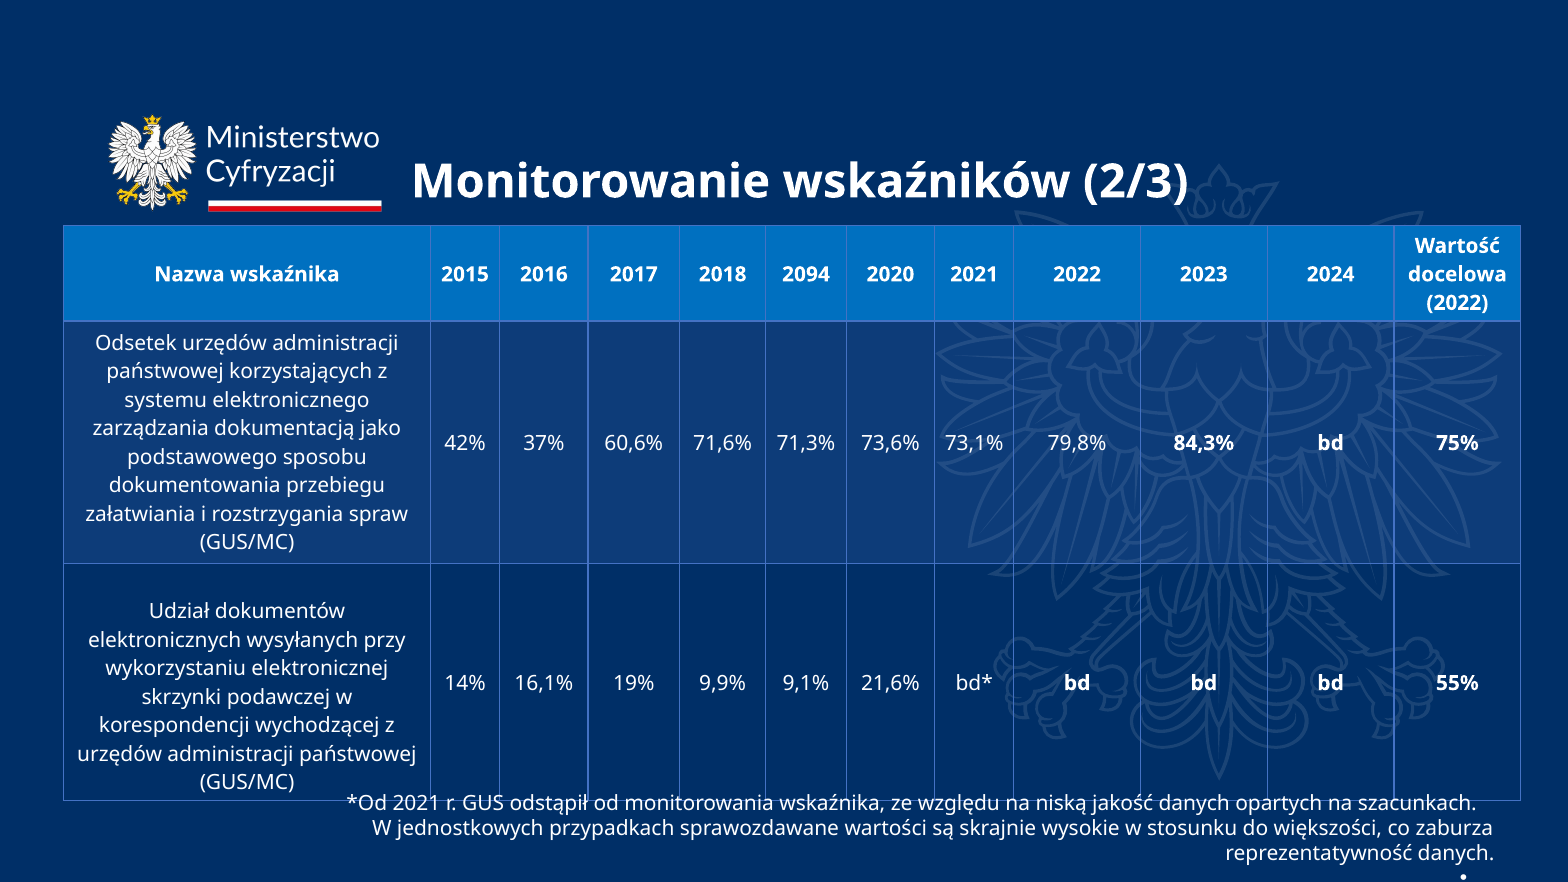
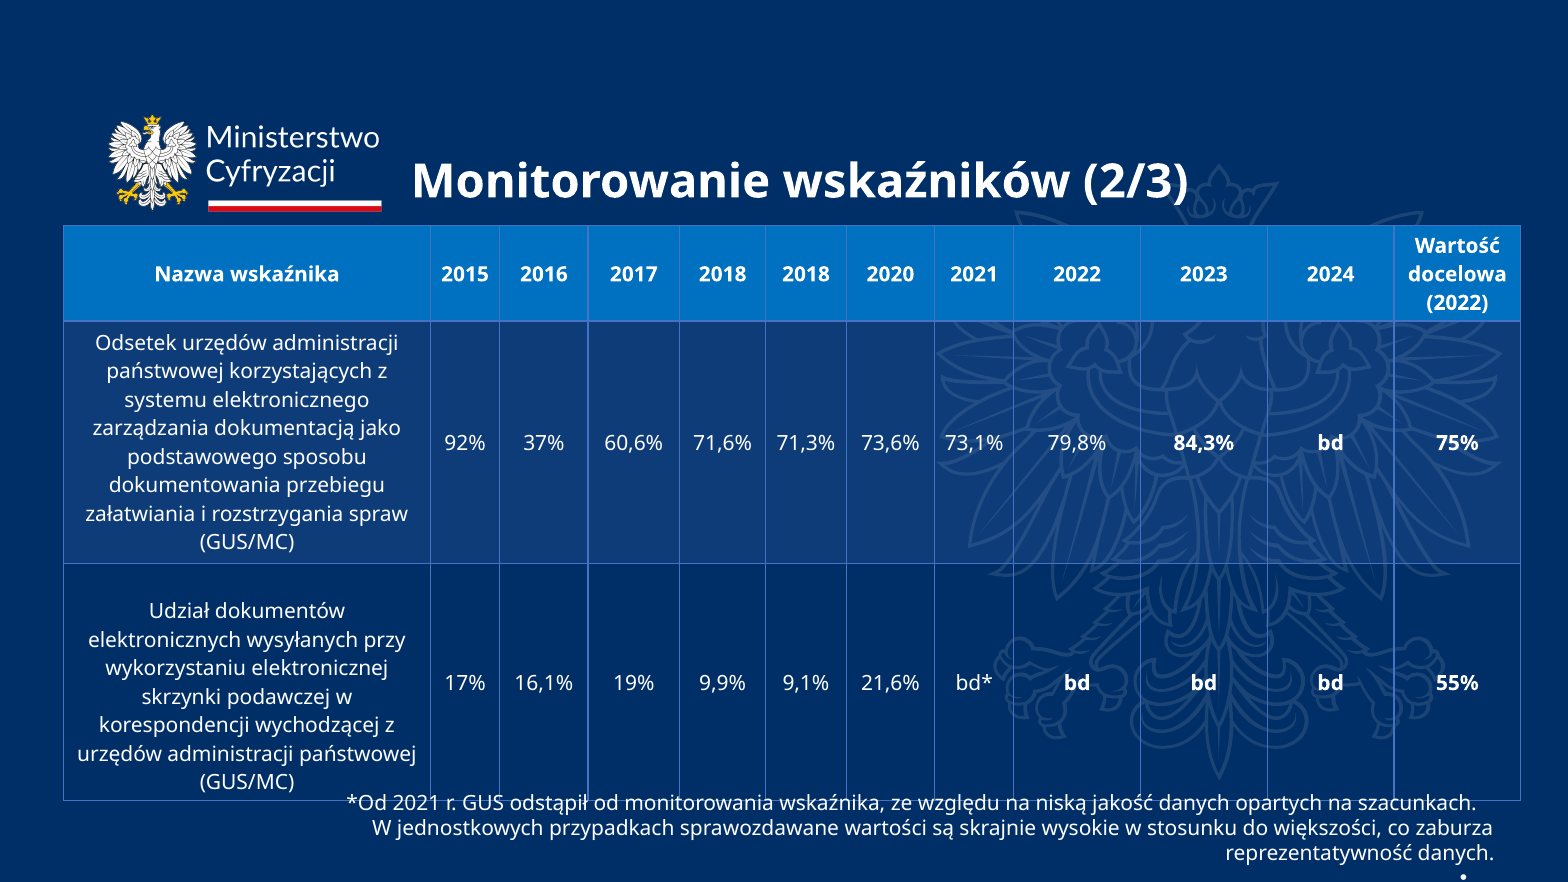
2018 2094: 2094 -> 2018 (806, 274)
42%: 42% -> 92% (465, 443)
14%: 14% -> 17% (465, 683)
